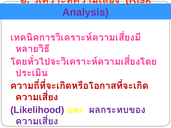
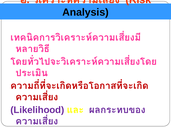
Analysis colour: purple -> black (85, 12)
